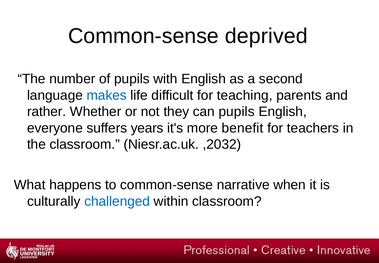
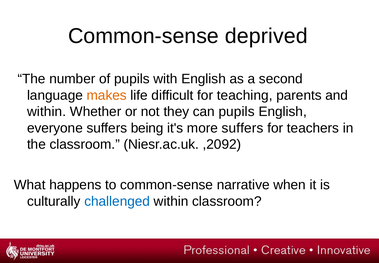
makes colour: blue -> orange (107, 95)
rather: rather -> within (47, 111)
years: years -> being (147, 128)
more benefit: benefit -> suffers (243, 128)
,2032: ,2032 -> ,2092 (222, 144)
